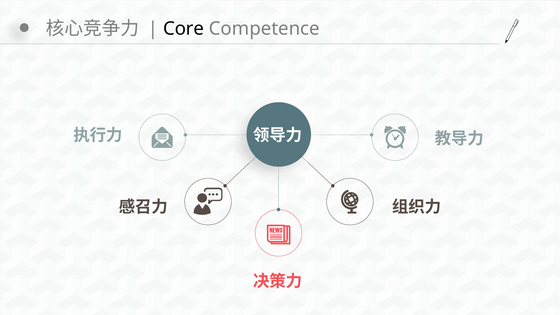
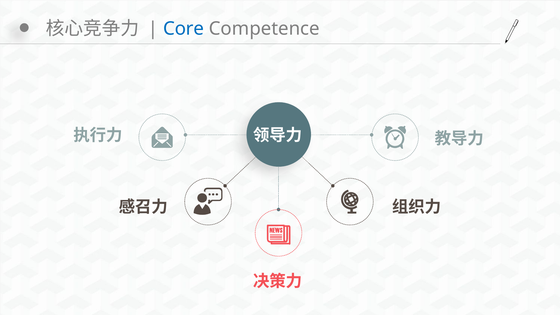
Core colour: black -> blue (184, 29)
